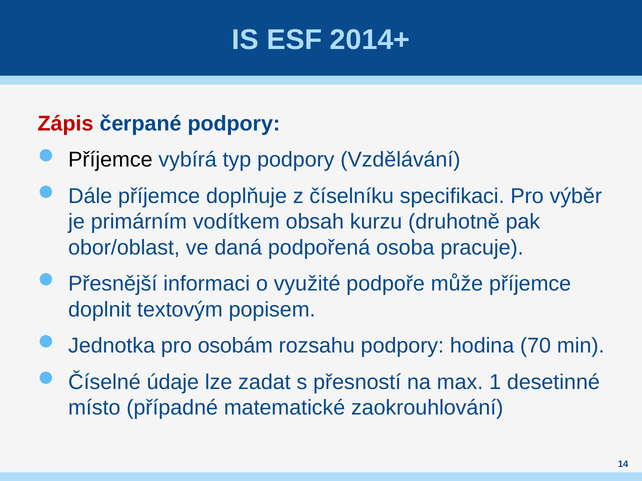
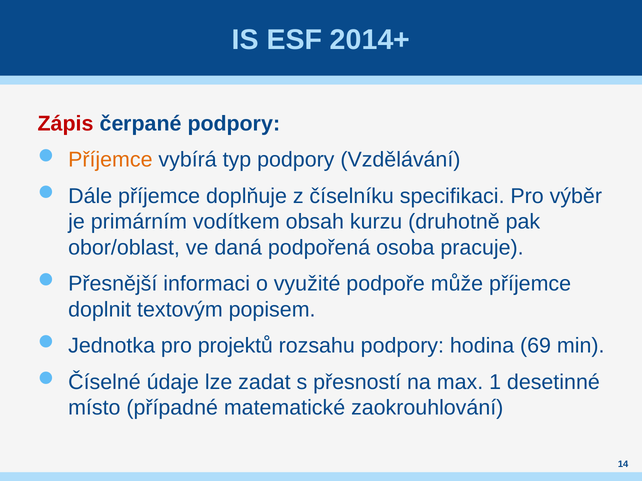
Příjemce colour: black -> orange (110, 160)
osobám: osobám -> projektů (235, 346)
70: 70 -> 69 (536, 346)
